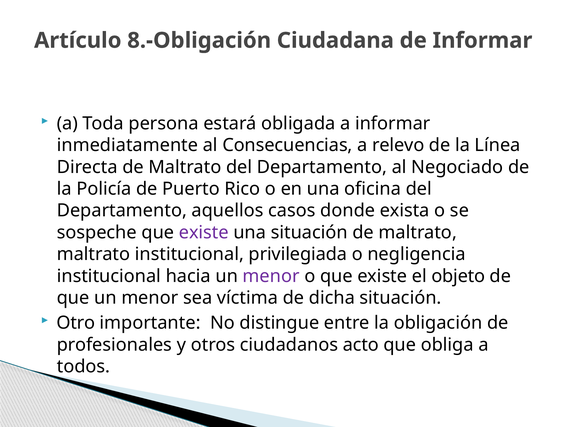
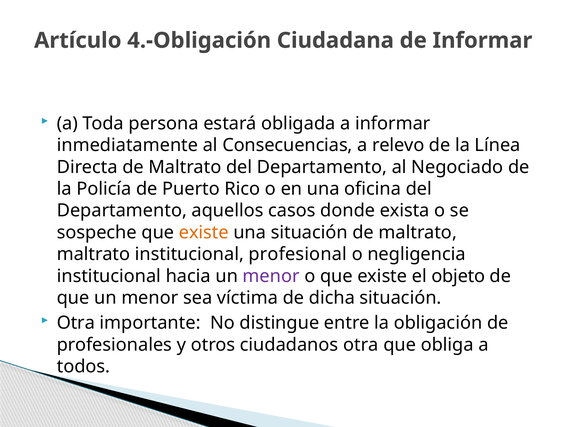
8.-Obligación: 8.-Obligación -> 4.-Obligación (199, 40)
existe colour: purple -> orange (204, 232)
privilegiada: privilegiada -> profesional (298, 254)
Otro: Otro -> Otra (76, 323)
ciudadanos acto: acto -> otra (361, 344)
